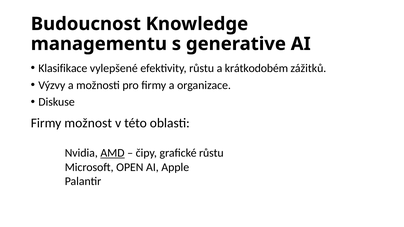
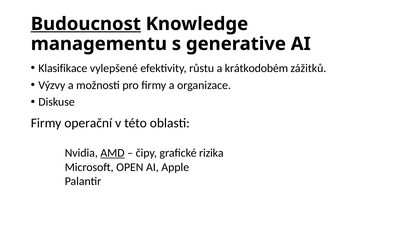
Budoucnost underline: none -> present (86, 24)
možnost: možnost -> operační (88, 123)
grafické růstu: růstu -> rizika (211, 153)
